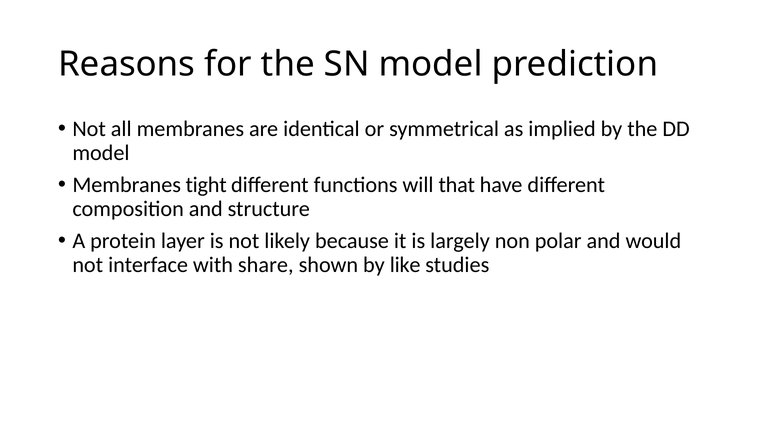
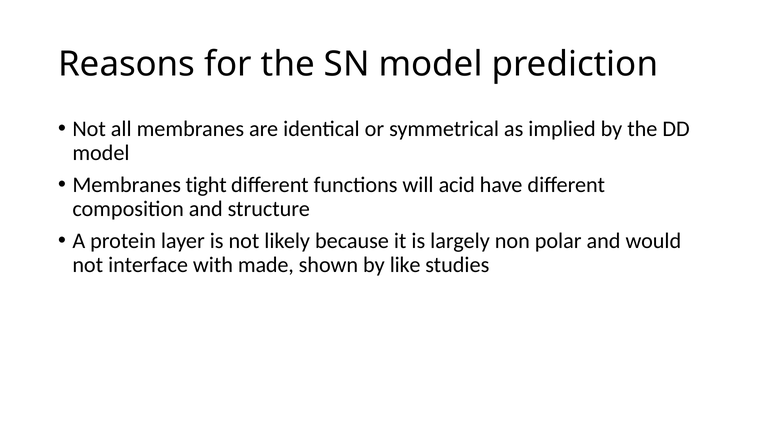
that: that -> acid (457, 185)
share: share -> made (266, 265)
